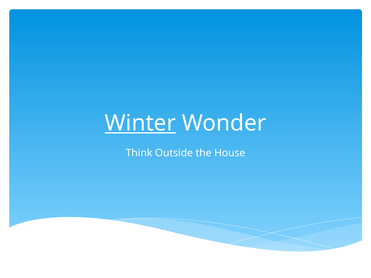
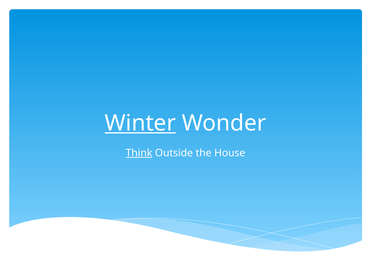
Think underline: none -> present (139, 153)
